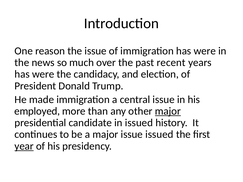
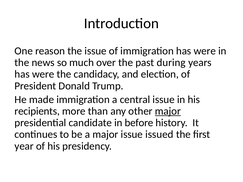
recent: recent -> during (171, 63)
employed: employed -> recipients (37, 111)
in issued: issued -> before (139, 123)
year underline: present -> none (24, 146)
